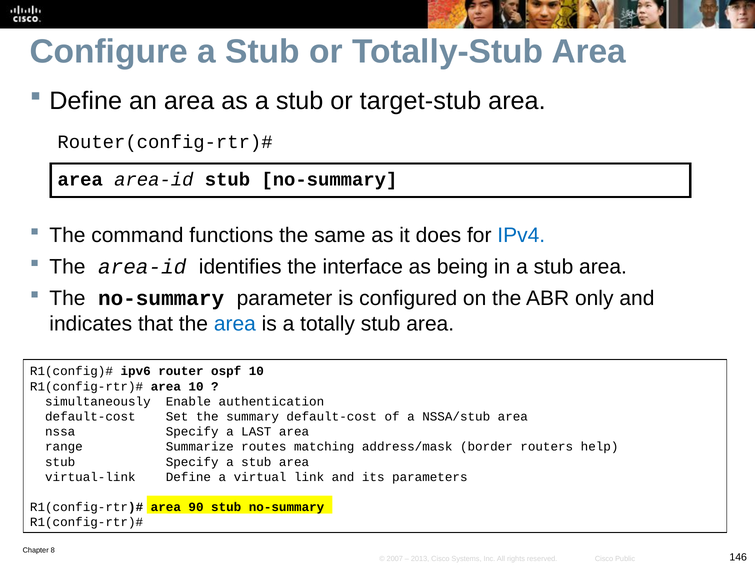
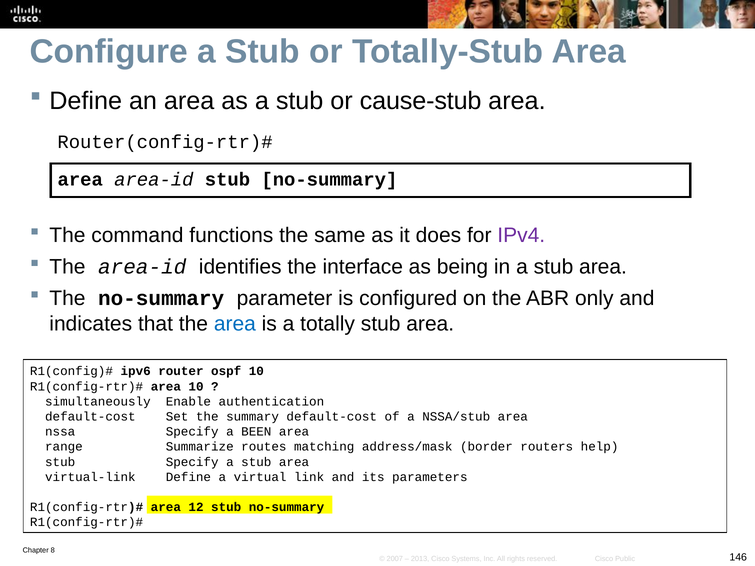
target-stub: target-stub -> cause-stub (421, 101)
IPv4 colour: blue -> purple (521, 236)
LAST: LAST -> BEEN (256, 432)
90: 90 -> 12 (196, 507)
